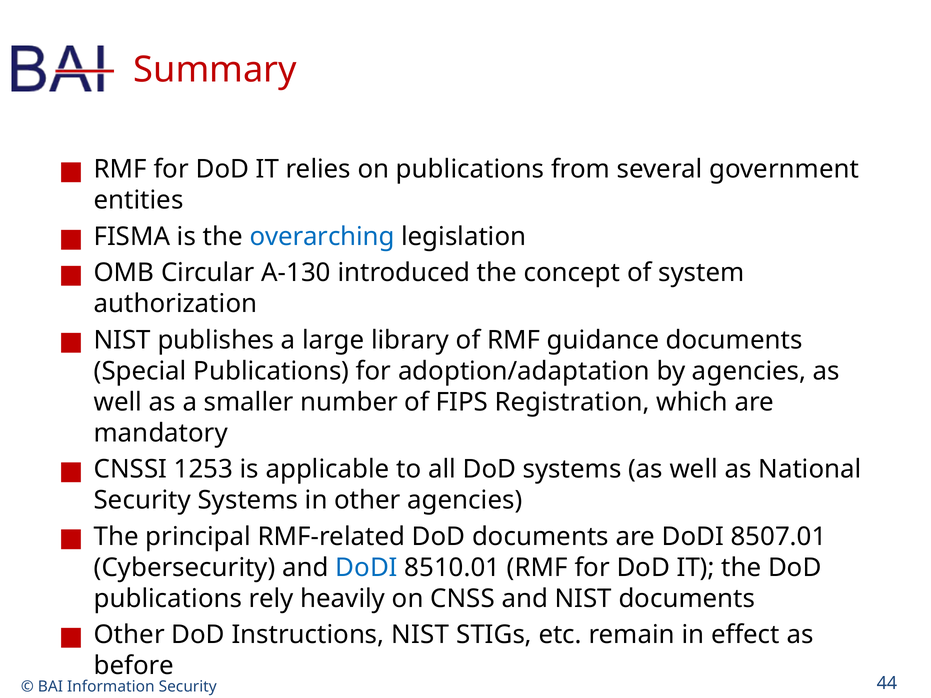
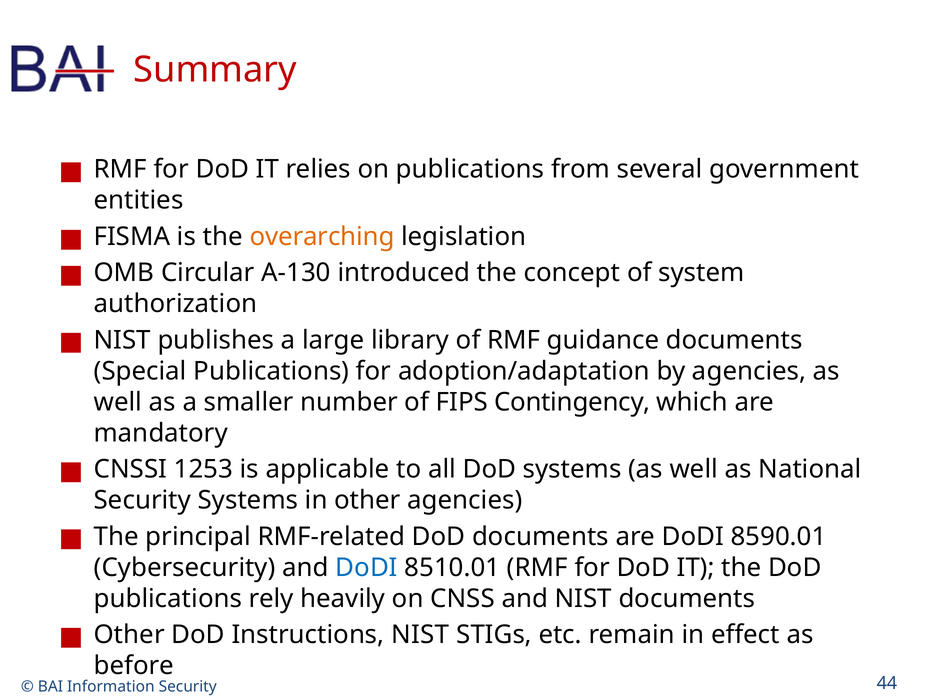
overarching colour: blue -> orange (322, 237)
Registration: Registration -> Contingency (572, 402)
8507.01: 8507.01 -> 8590.01 (779, 537)
